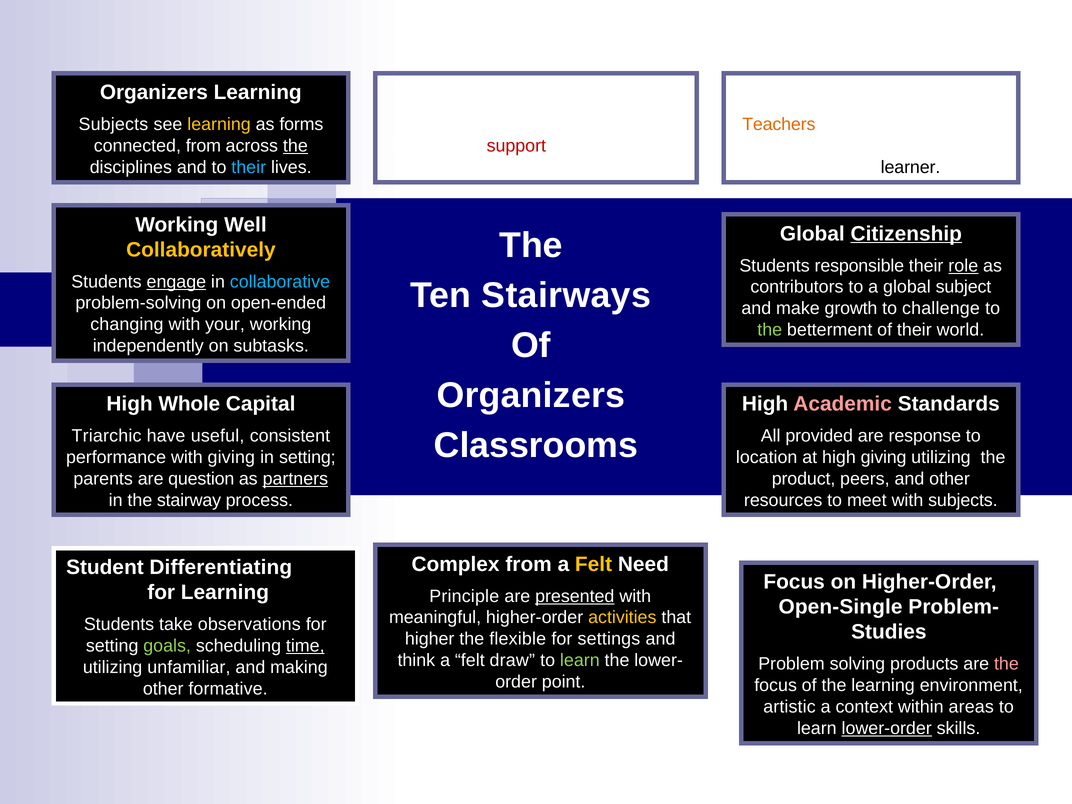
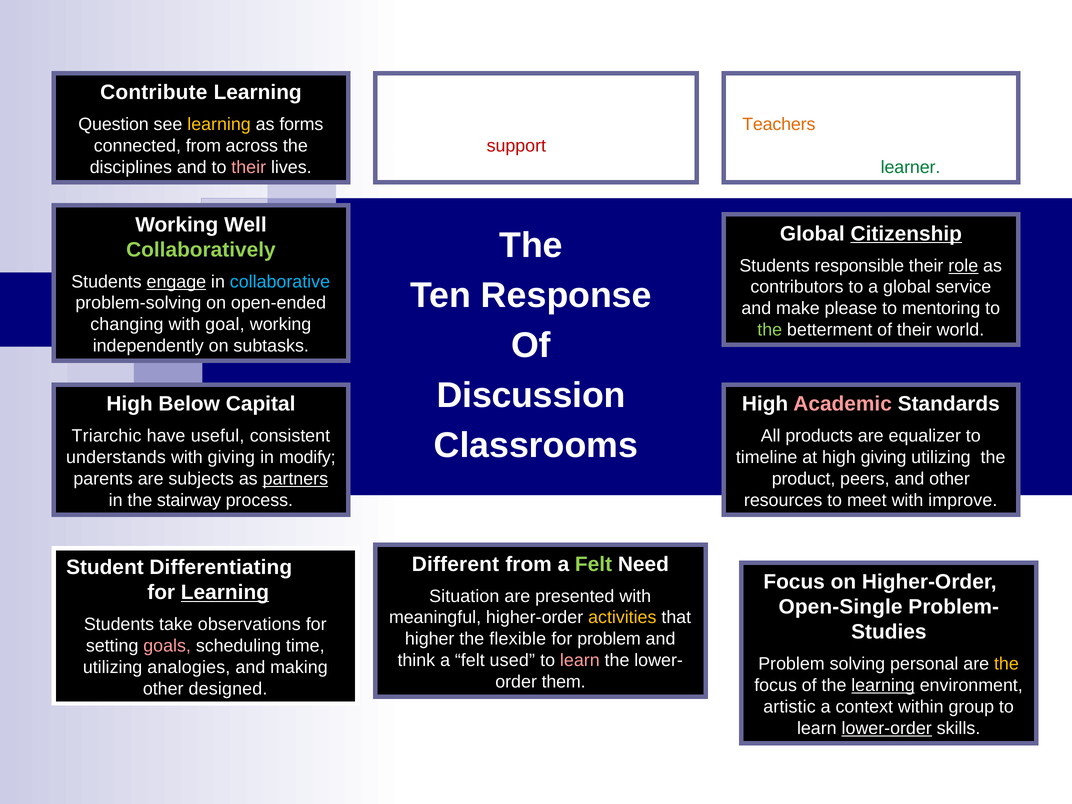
Organizers: Organizers -> Contribute (154, 93)
Subjects: Subjects -> Question (114, 125)
the underline: present -> none (295, 146)
their colour: light blue -> pink (249, 167)
learner colour: black -> green (911, 167)
Collaboratively colour: yellow -> light green (201, 250)
Stairways: Stairways -> Response (566, 295)
subject: subject -> service (963, 287)
growth: growth -> please (851, 308)
challenge: challenge -> mentoring (941, 308)
with your: your -> goal (225, 325)
Organizers: Organizers -> Discussion (531, 395)
Whole: Whole -> Below (189, 404)
provided: provided -> products (819, 436)
response: response -> equalizer (925, 436)
performance: performance -> understands (116, 457)
in setting: setting -> modify (307, 457)
location: location -> timeline (767, 457)
question: question -> subjects (201, 479)
with subjects: subjects -> improve (963, 500)
Complex: Complex -> Different (455, 564)
Felt colour: yellow -> light green (594, 564)
Learning underline: none -> present (225, 593)
Principle: Principle -> Situation (464, 596)
presented underline: present -> none (575, 596)
for settings: settings -> problem (609, 639)
goals colour: light green -> pink (167, 646)
time underline: present -> none (305, 646)
felt draw: draw -> used (512, 660)
learn colour: light green -> pink (580, 660)
products: products -> personal (924, 664)
the colour: pink -> yellow (1006, 664)
unfamiliar: unfamiliar -> analogies (189, 667)
point: point -> them (564, 682)
learning underline: none -> present (883, 686)
formative: formative -> designed (228, 689)
areas: areas -> group (971, 707)
